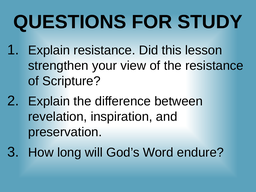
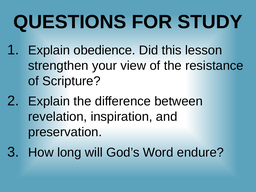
Explain resistance: resistance -> obedience (105, 50)
